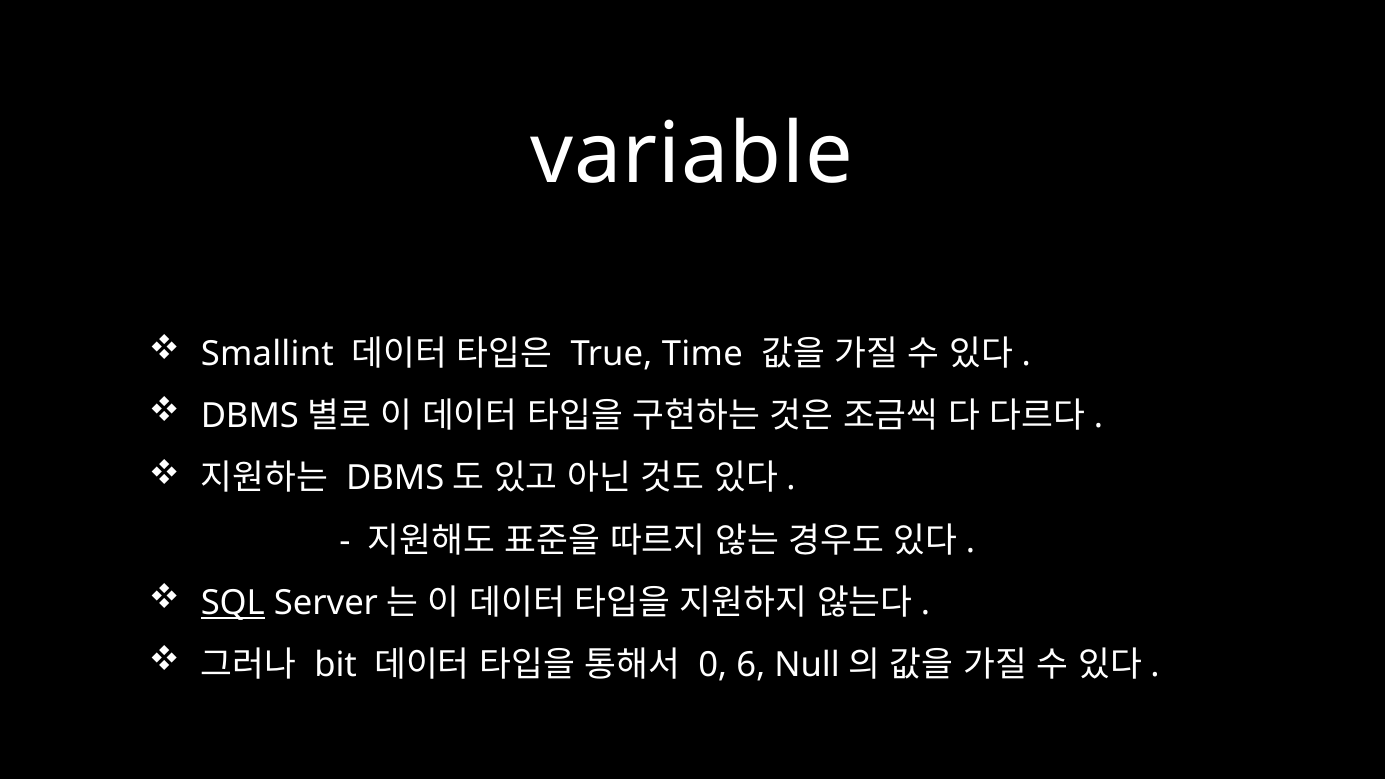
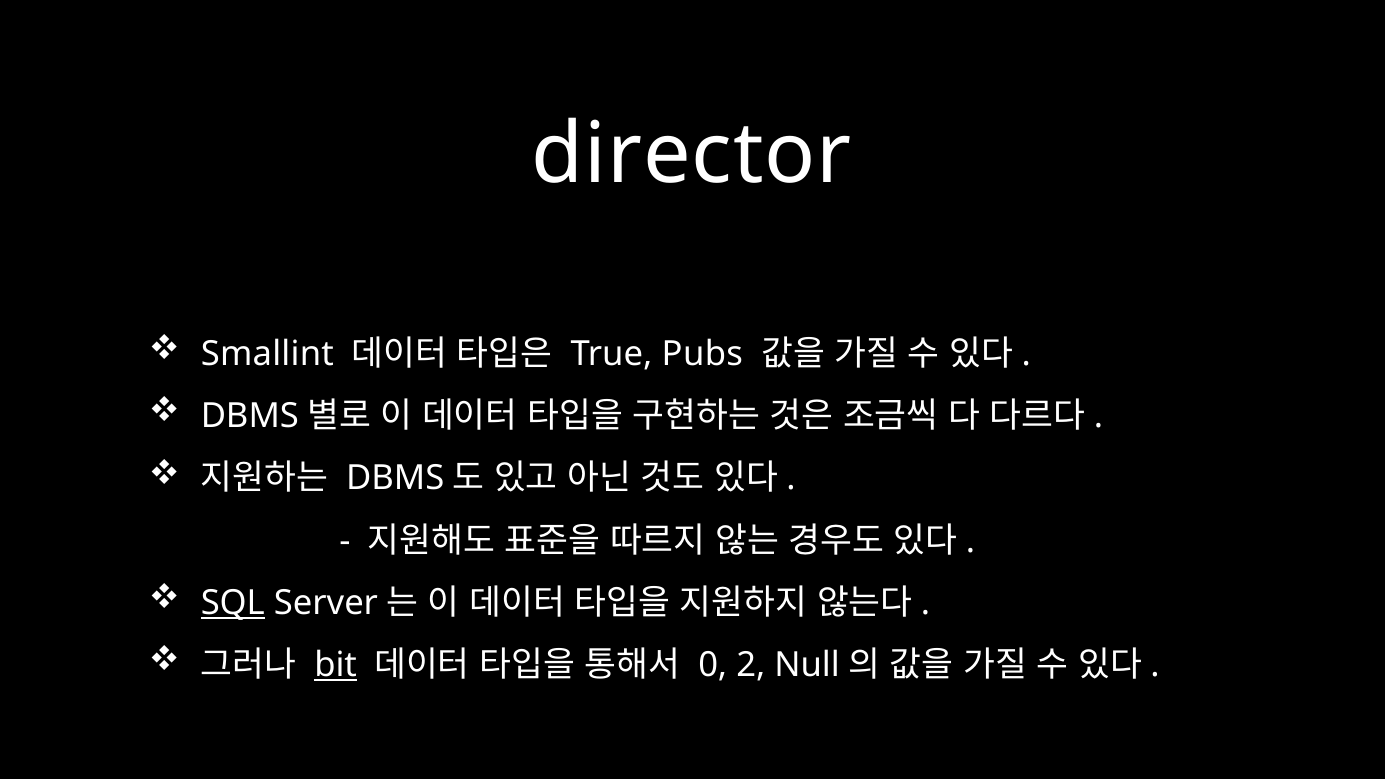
variable: variable -> director (692, 154)
Time: Time -> Pubs (702, 354)
bit underline: none -> present (336, 665)
6: 6 -> 2 (751, 665)
